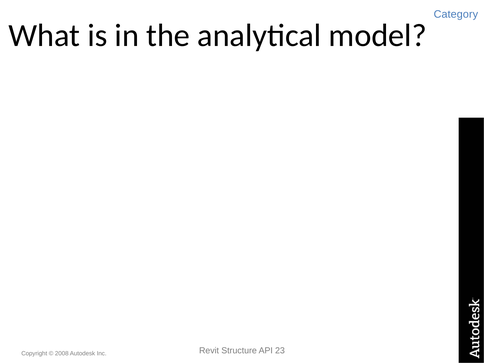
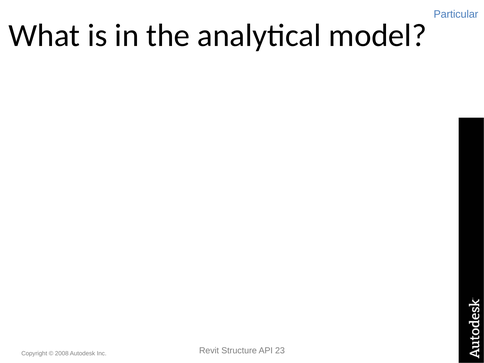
Category: Category -> Particular (456, 14)
